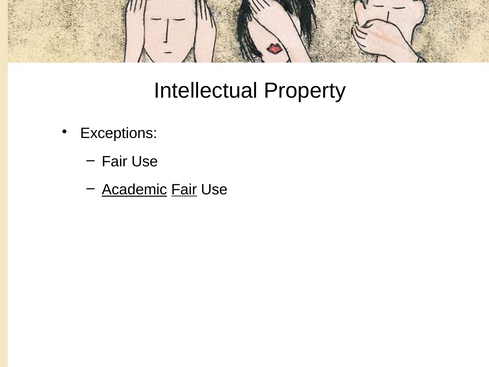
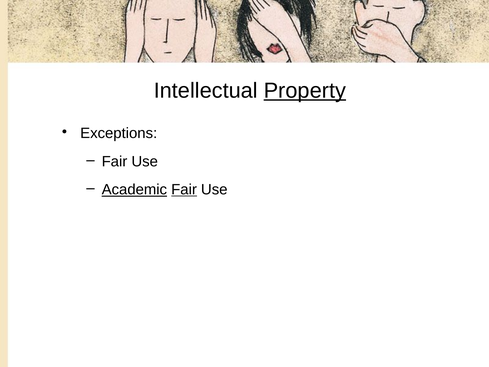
Property underline: none -> present (305, 91)
